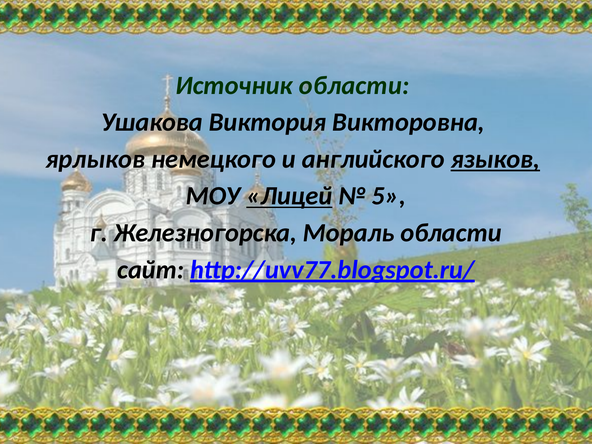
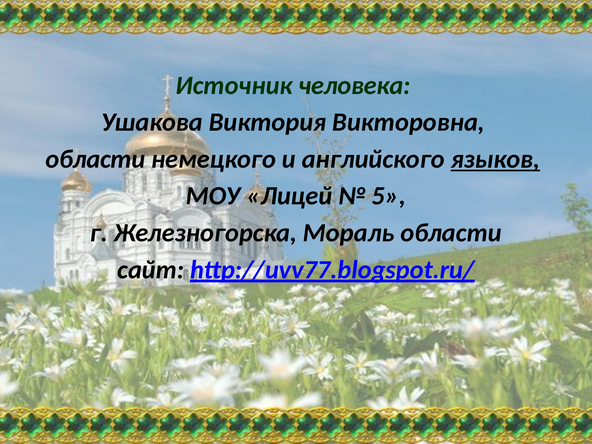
Источник области: области -> человека (354, 85)
ярлыков: ярлыков -> области (95, 159)
Лицей underline: present -> none (289, 196)
